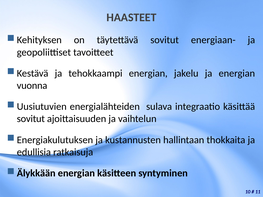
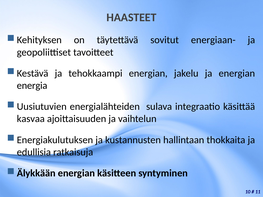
vuonna: vuonna -> energia (32, 86)
sovitut: sovitut -> kasvaa (31, 119)
